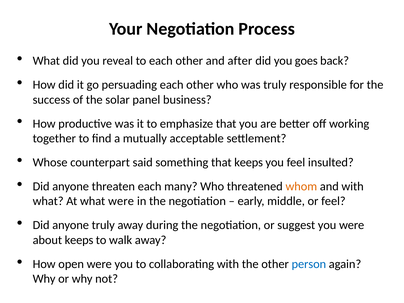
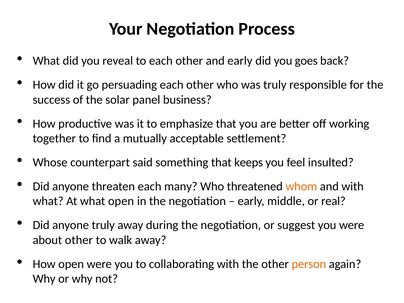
and after: after -> early (240, 61)
what were: were -> open (121, 201)
or feel: feel -> real (333, 201)
about keeps: keeps -> other (79, 240)
person colour: blue -> orange (309, 264)
